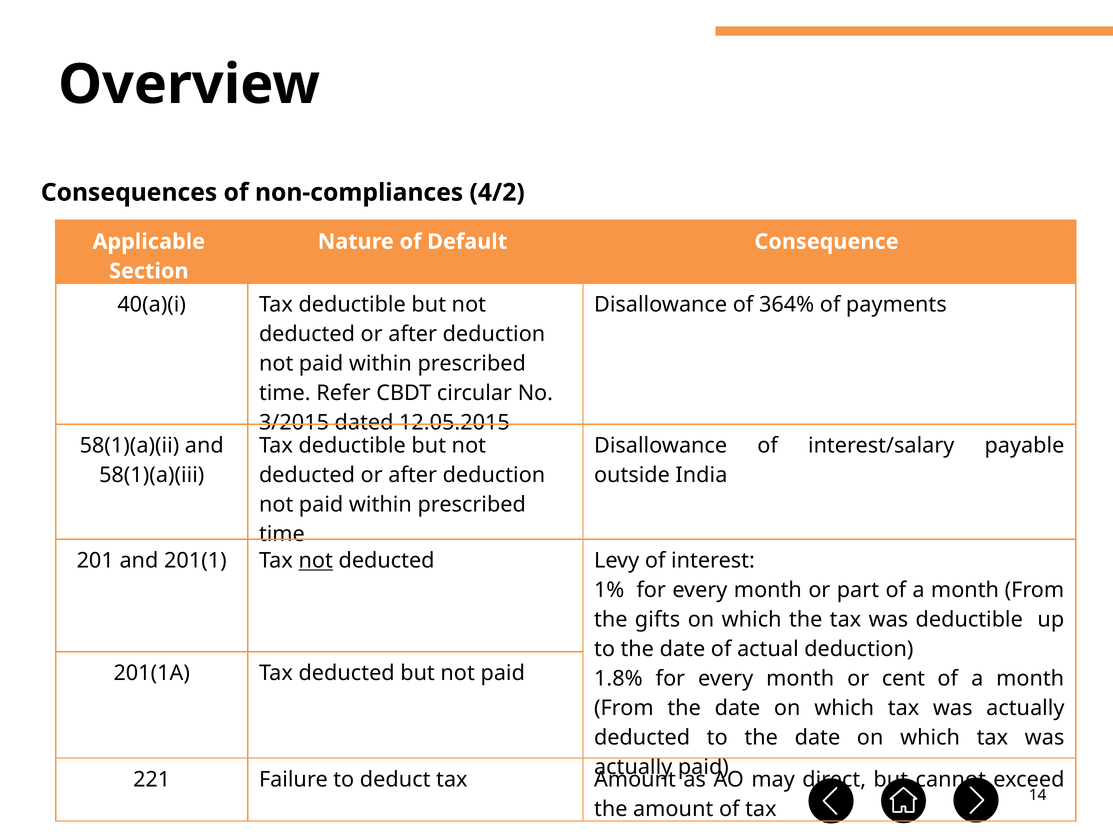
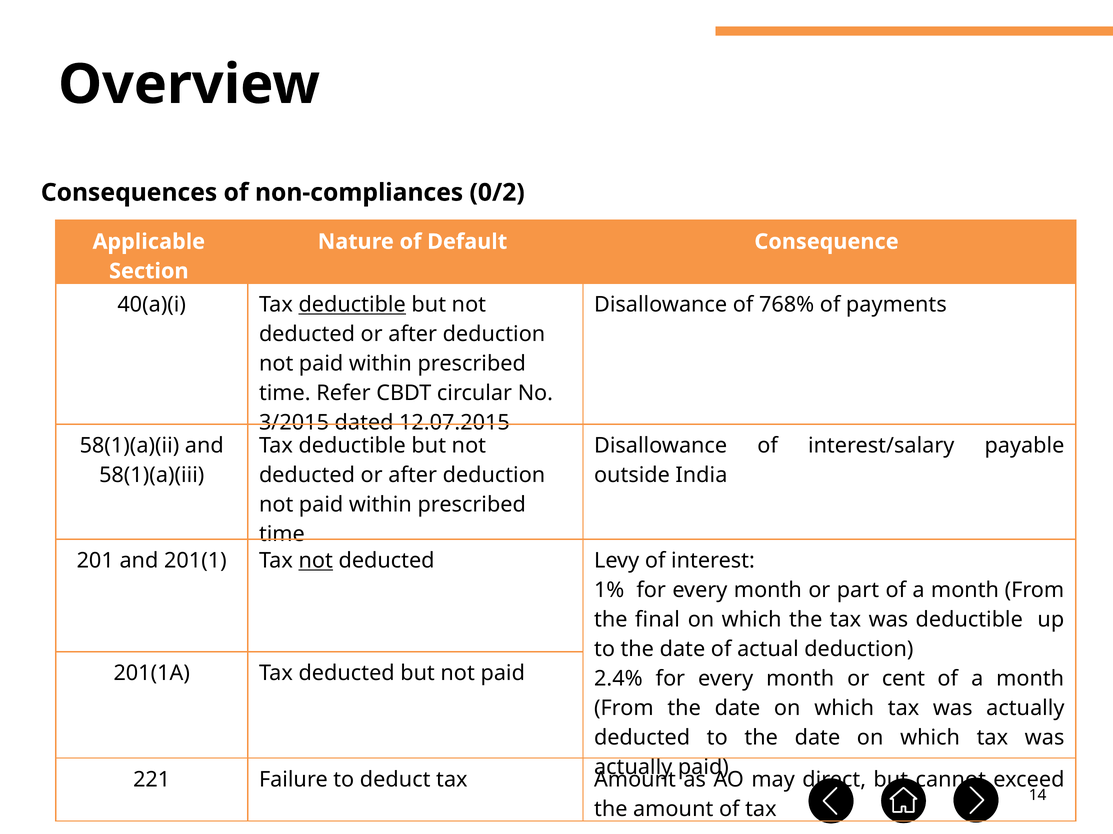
4/2: 4/2 -> 0/2 (497, 193)
deductible underline: none -> present (352, 305)
364%: 364% -> 768% (787, 305)
12.05.2015: 12.05.2015 -> 12.07.2015 (454, 423)
gifts: gifts -> final (657, 620)
1.8%: 1.8% -> 2.4% (618, 679)
